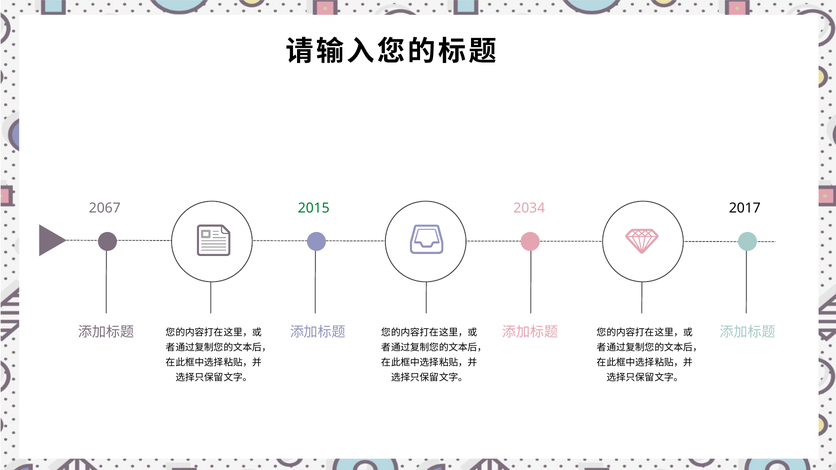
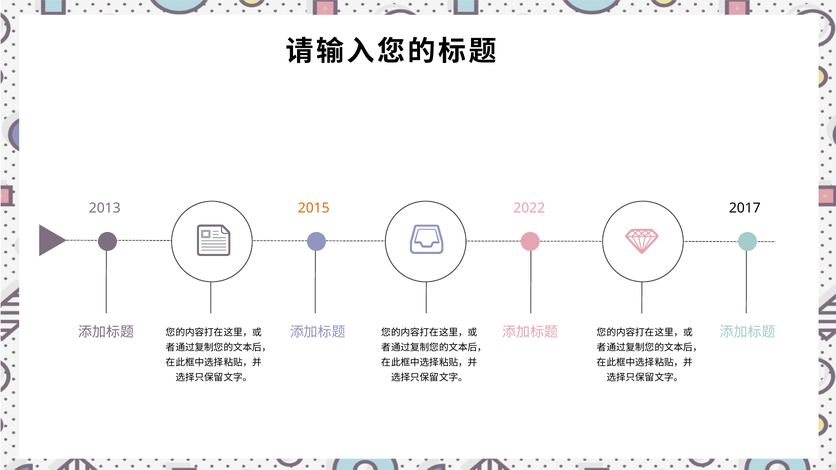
2067: 2067 -> 2013 (105, 208)
2015 colour: green -> orange (314, 208)
2034: 2034 -> 2022 (529, 208)
